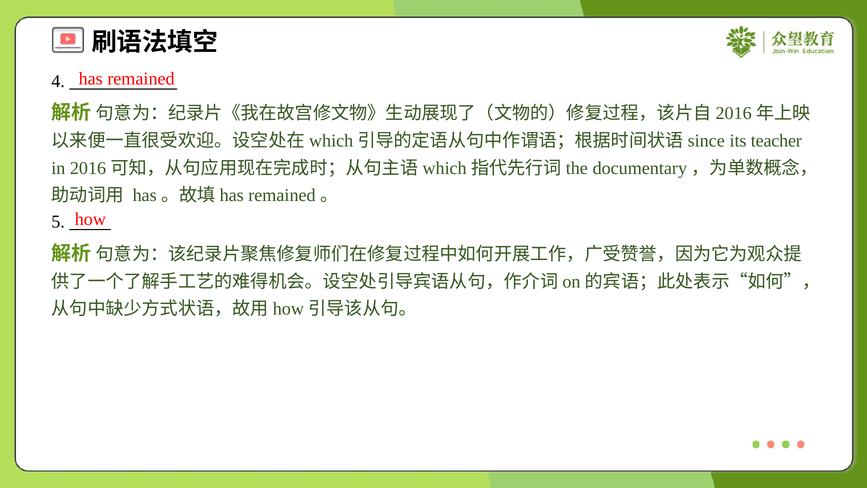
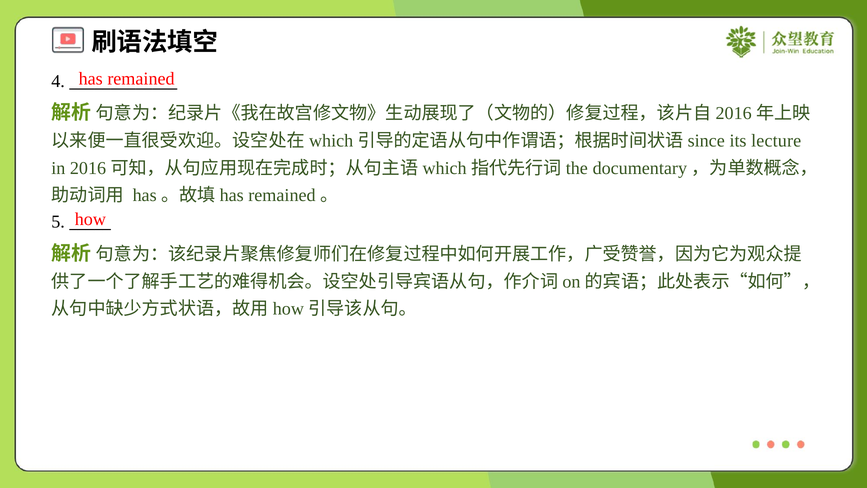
teacher: teacher -> lecture (776, 141)
